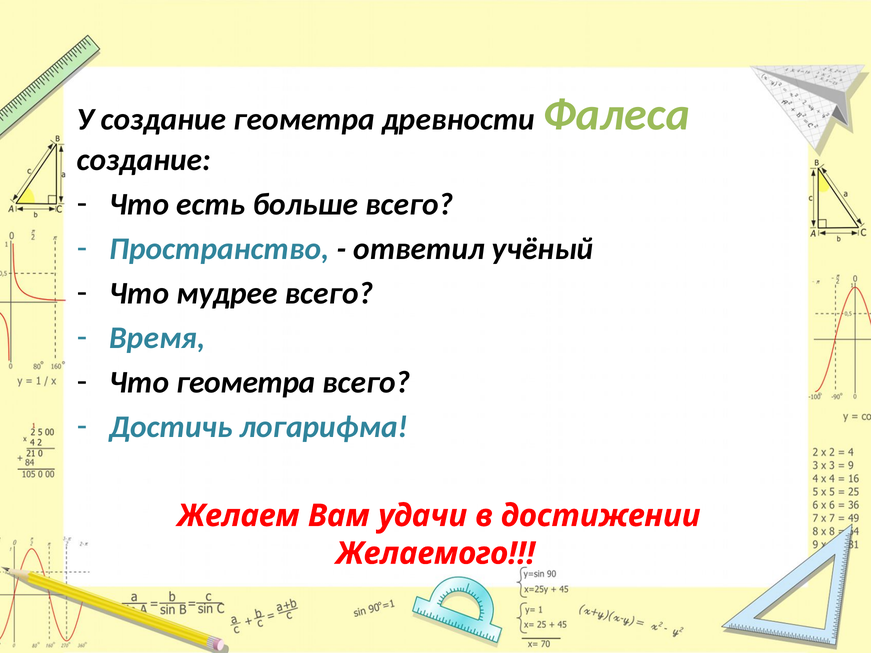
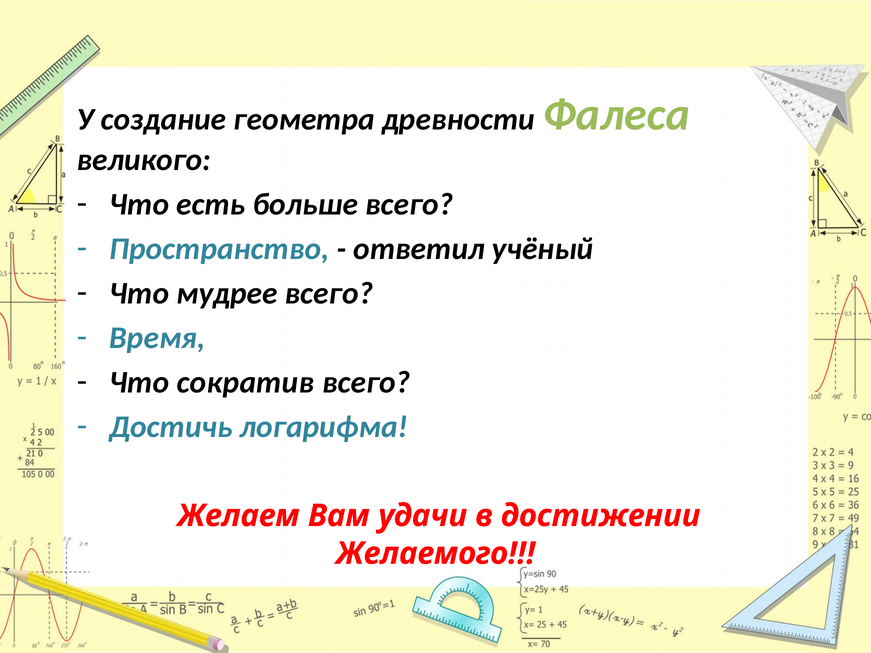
создание: создание -> великого (144, 160)
Что геометра: геометра -> сократив (246, 382)
